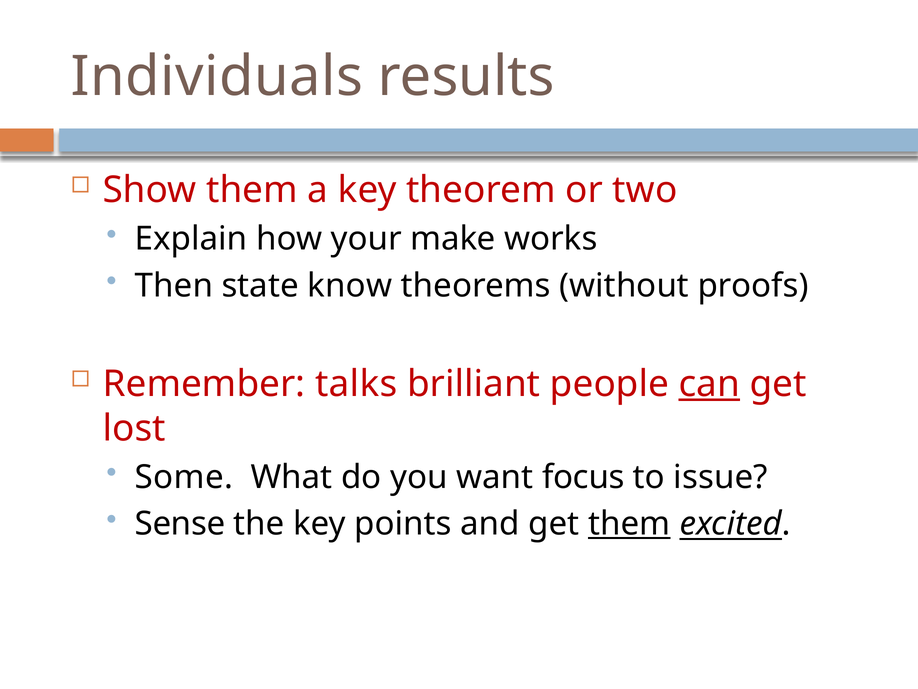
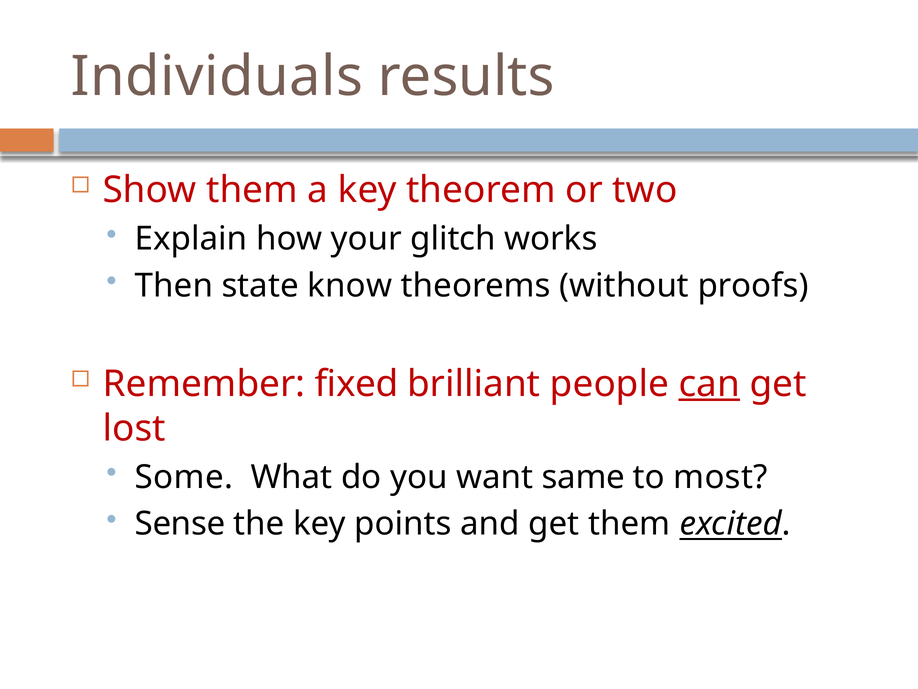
make: make -> glitch (453, 239)
talks: talks -> fixed (356, 384)
focus: focus -> same (583, 477)
issue: issue -> most (721, 477)
them underline: present -> none (629, 524)
